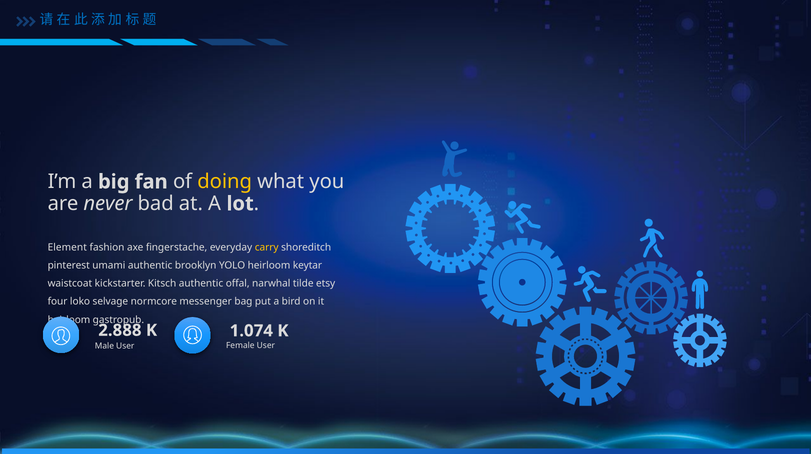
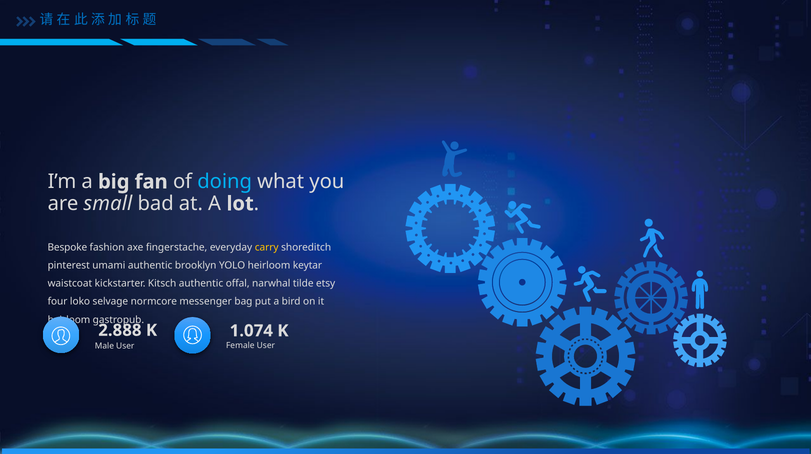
doing colour: yellow -> light blue (225, 182)
never: never -> small (108, 204)
Element: Element -> Bespoke (67, 247)
